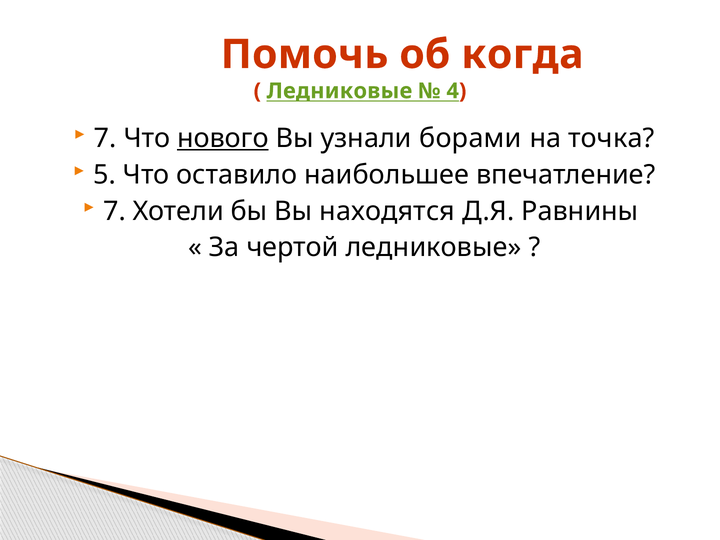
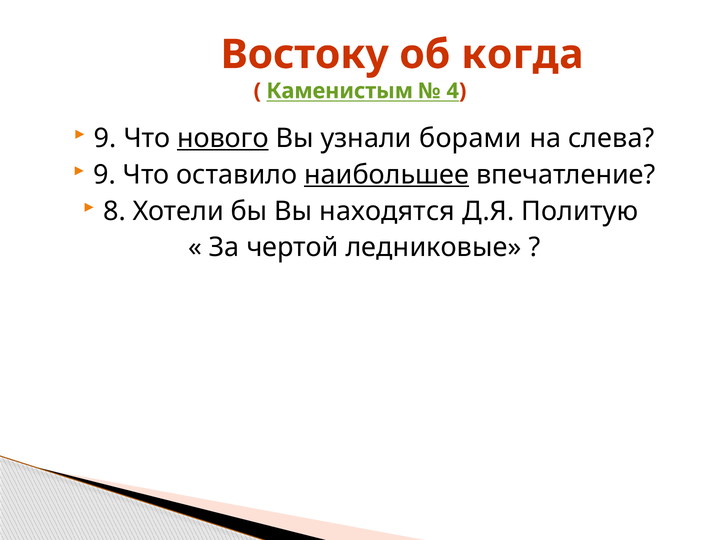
Помочь: Помочь -> Востоку (305, 55)
Ледниковые: Ледниковые -> Каменистым (340, 91)
7: 7 -> 9 (105, 138)
точка: точка -> слева (611, 138)
5: 5 -> 9 (105, 175)
наибольшее underline: none -> present (387, 175)
7: 7 -> 8 (115, 211)
Равнины: Равнины -> Политую (580, 211)
